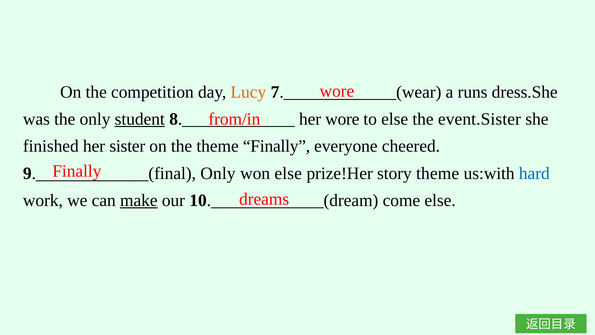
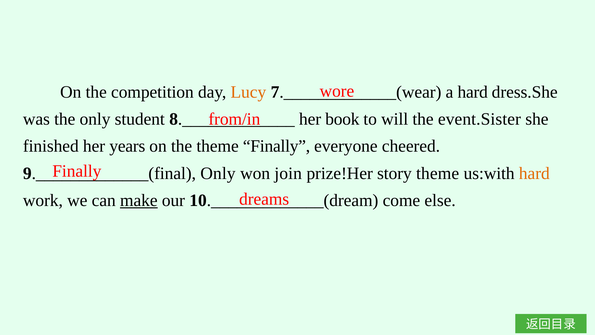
a runs: runs -> hard (473, 92)
student underline: present -> none (140, 119)
her wore: wore -> book (342, 119)
to else: else -> will (395, 119)
sister: sister -> years (127, 146)
won else: else -> join (288, 173)
hard colour: blue -> orange (534, 173)
